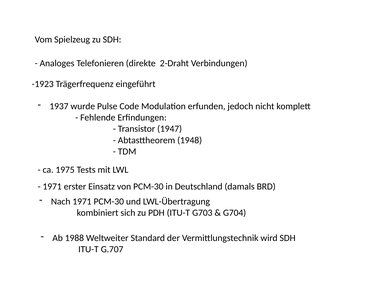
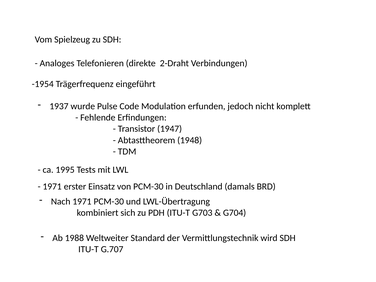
-1923: -1923 -> -1954 (43, 84)
1975: 1975 -> 1995 (65, 170)
